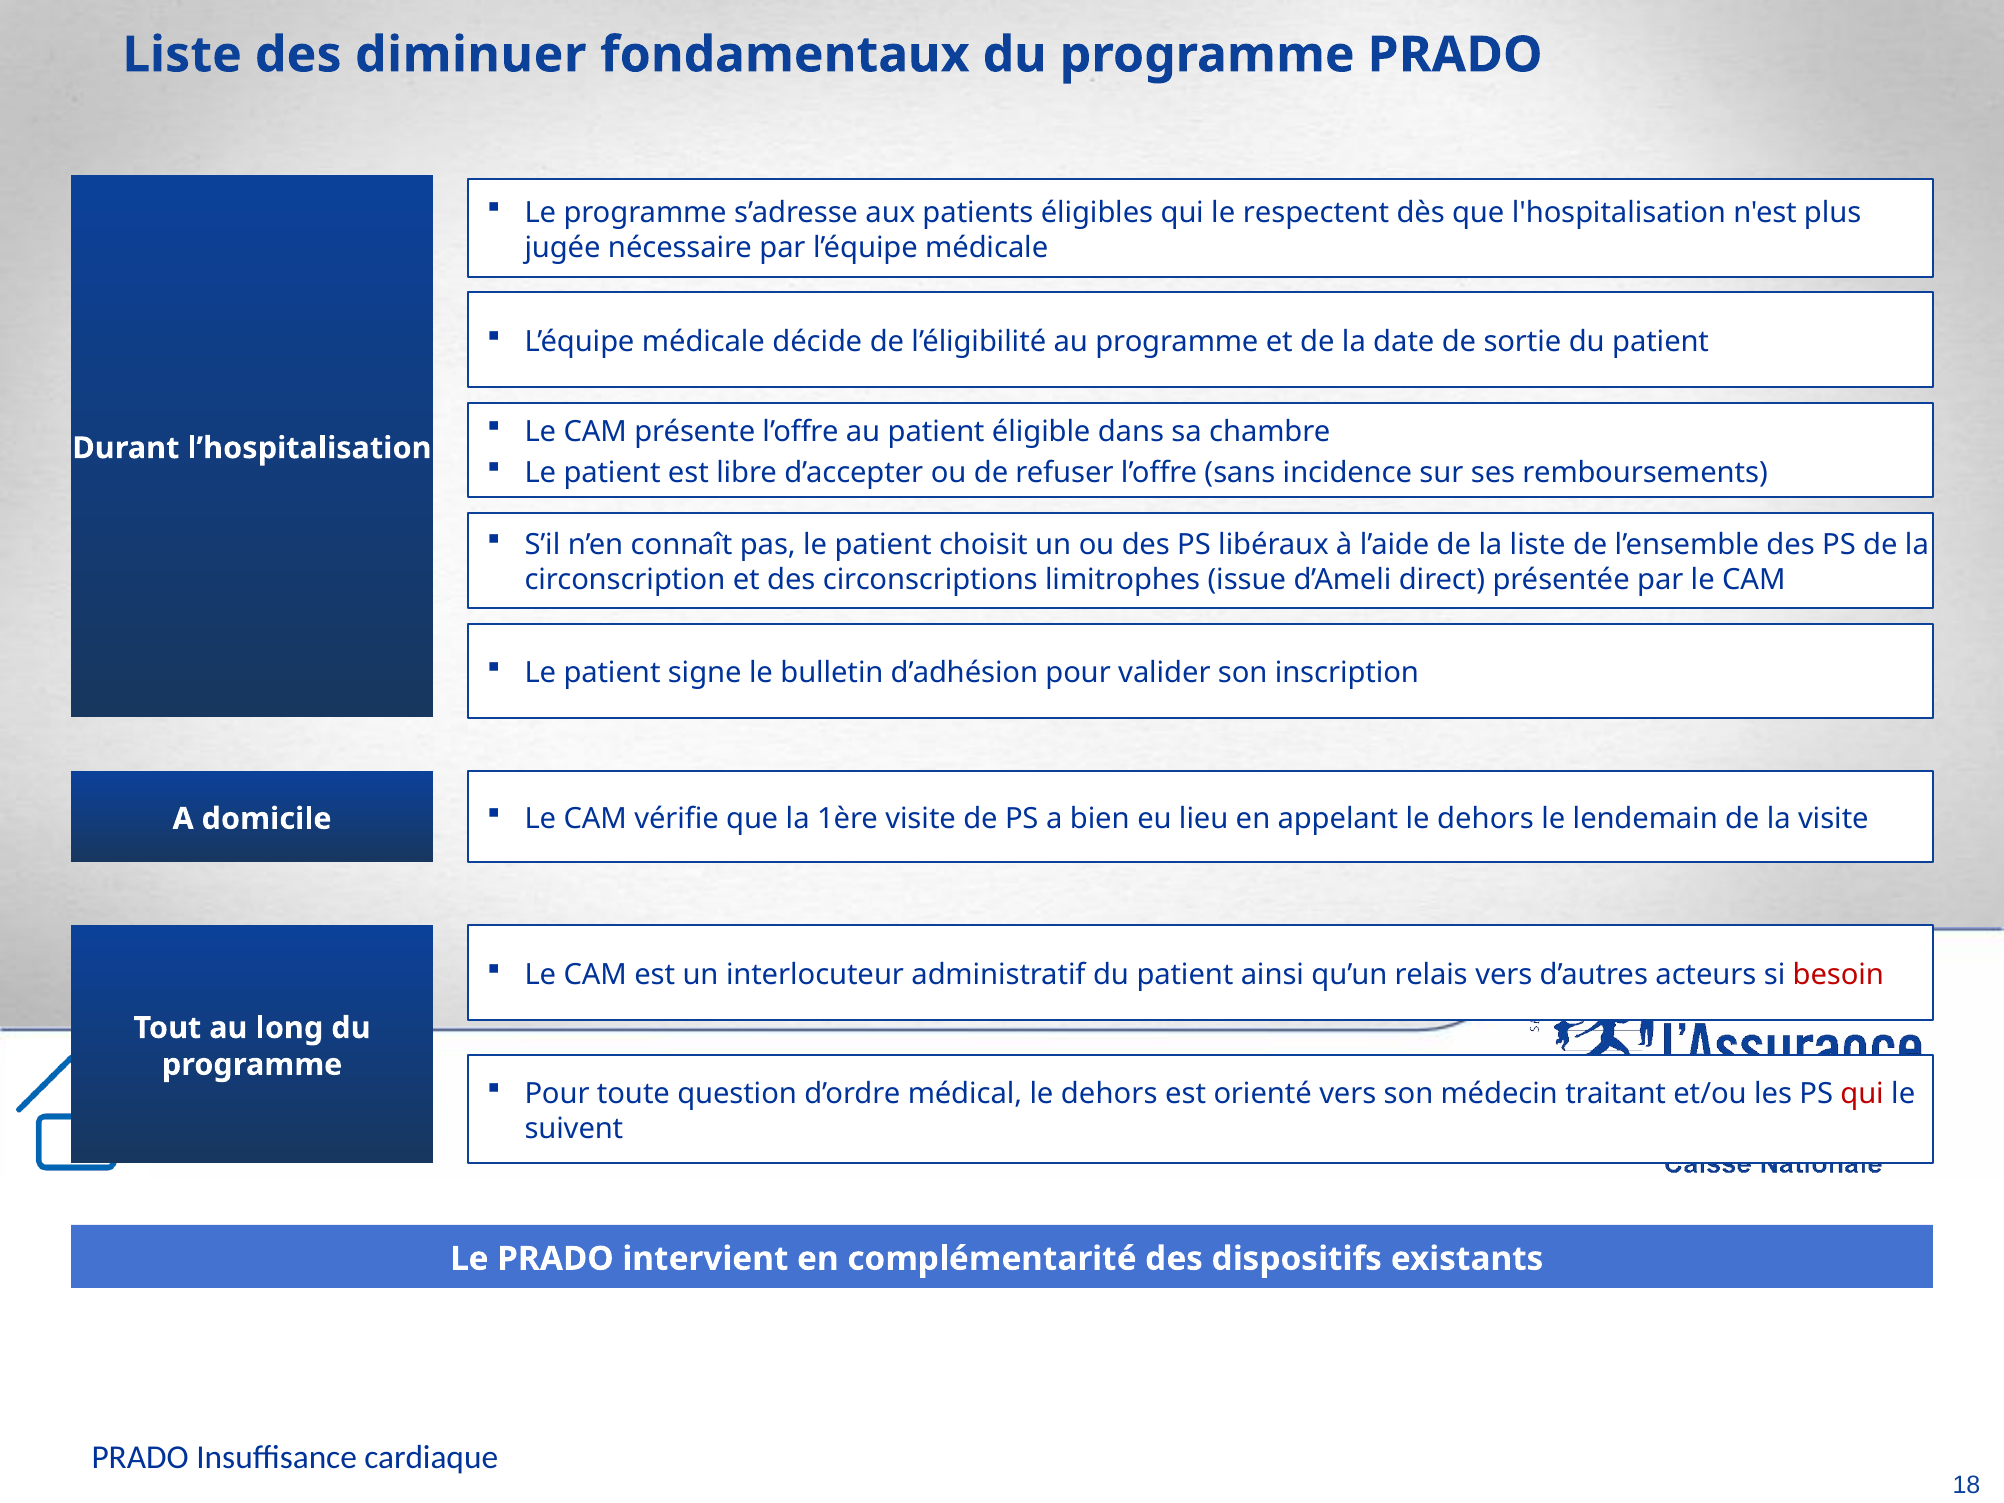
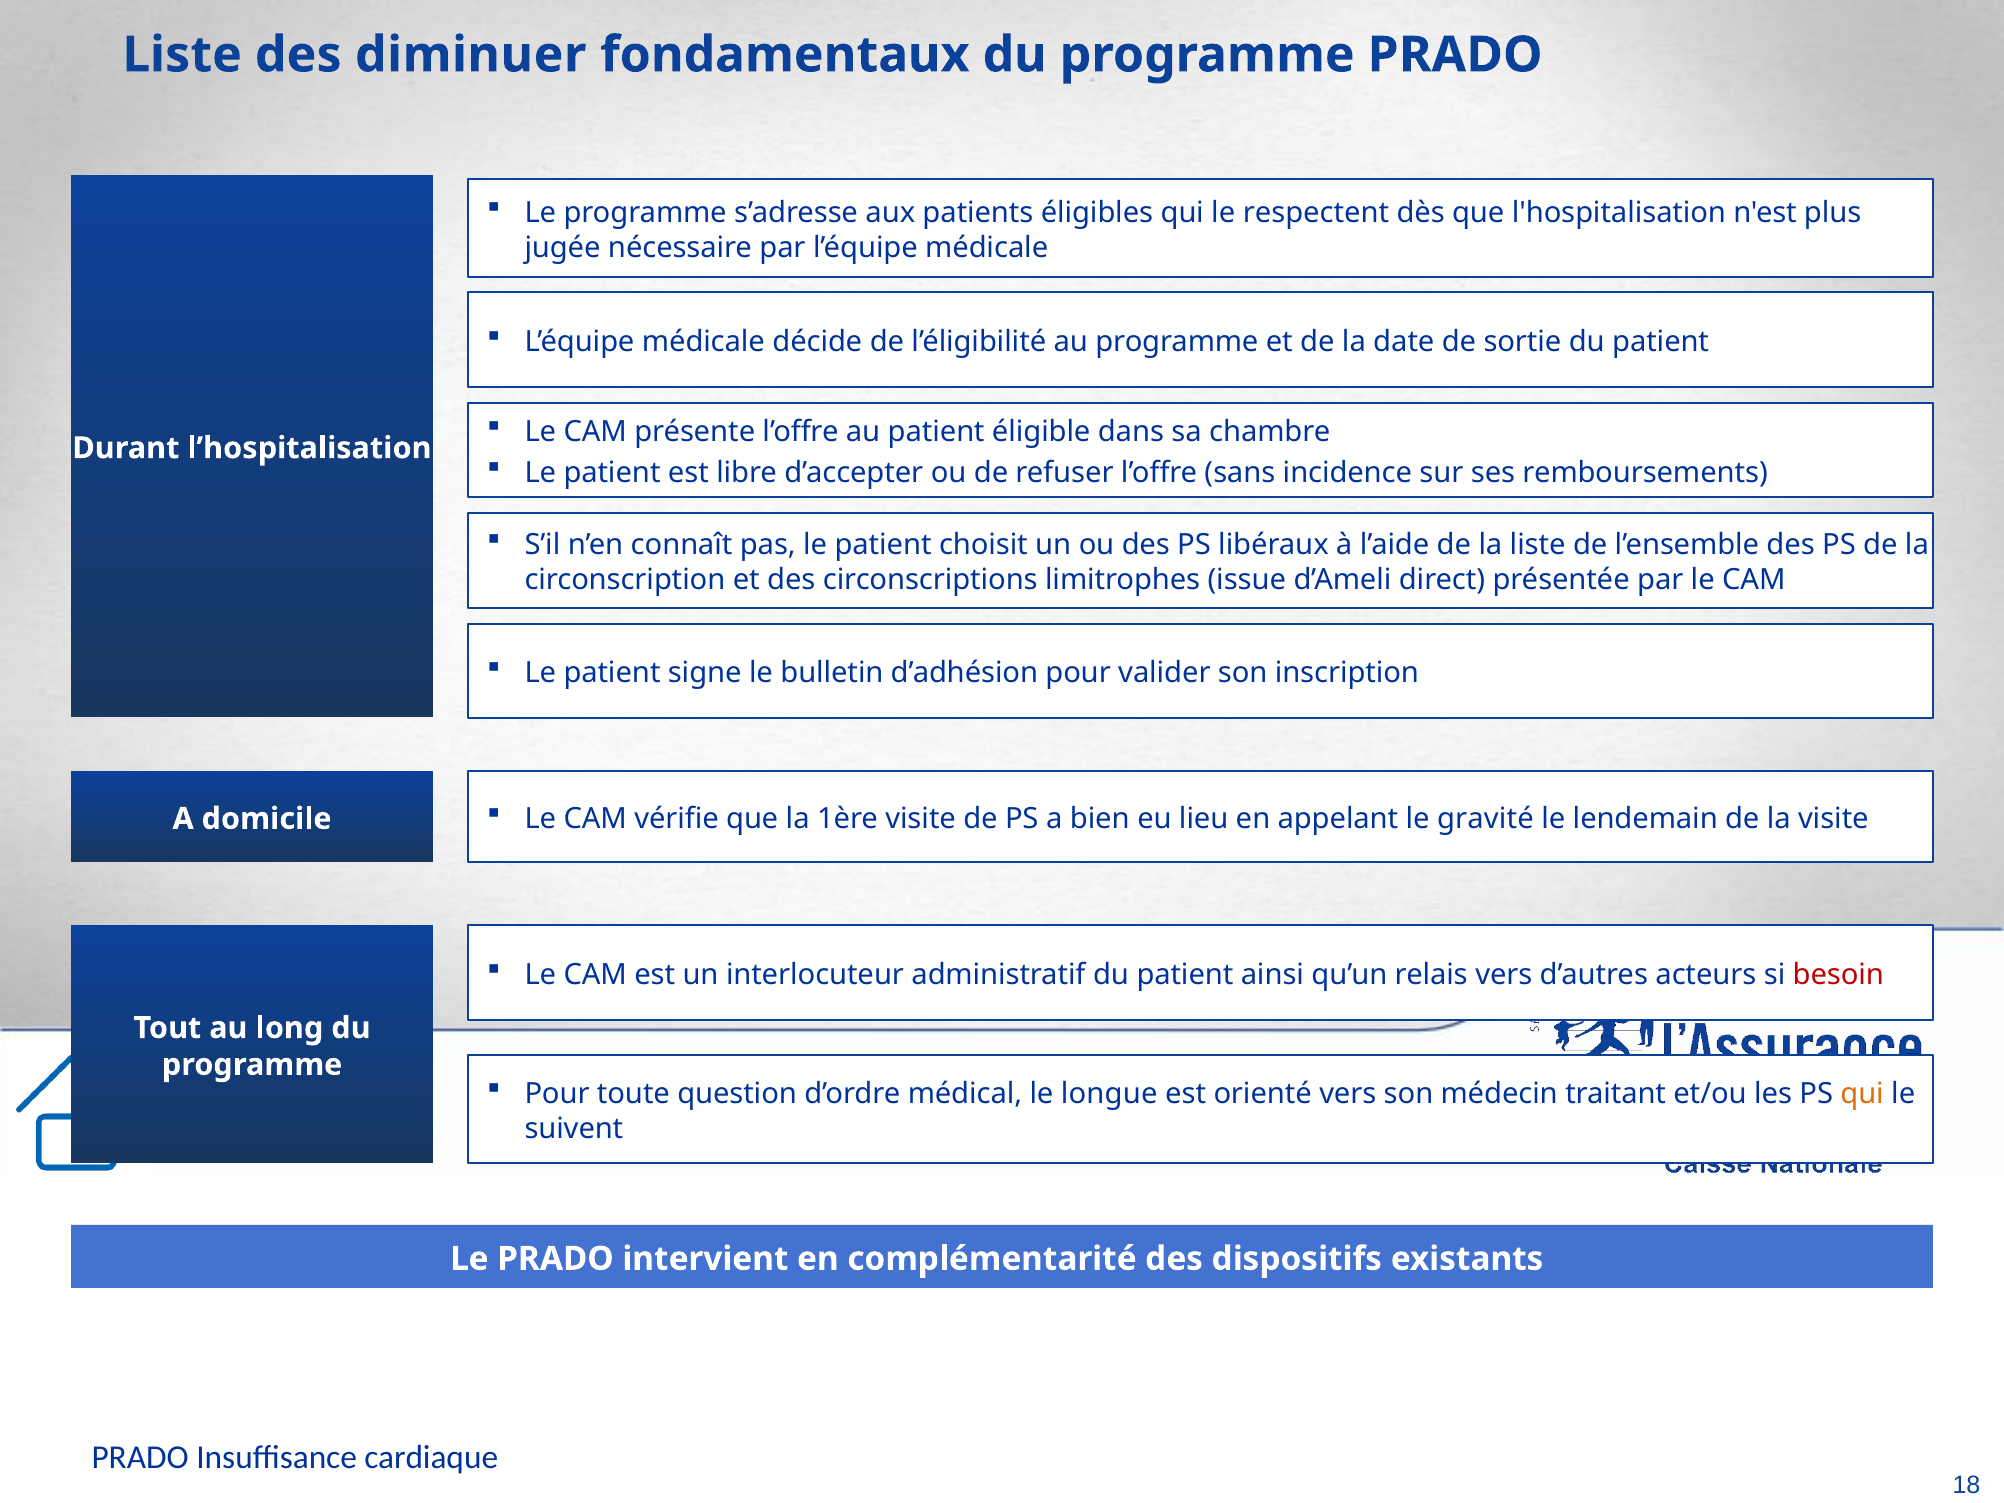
appelant le dehors: dehors -> gravité (1485, 819)
médical le dehors: dehors -> longue (1109, 1094)
qui colour: red -> orange (1862, 1094)
